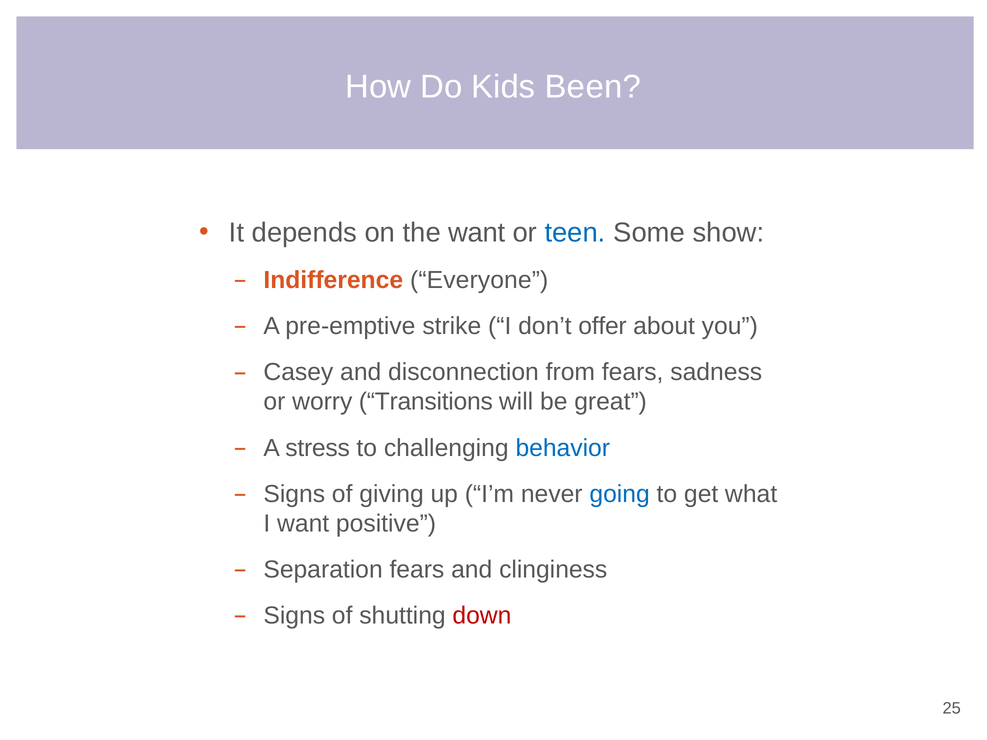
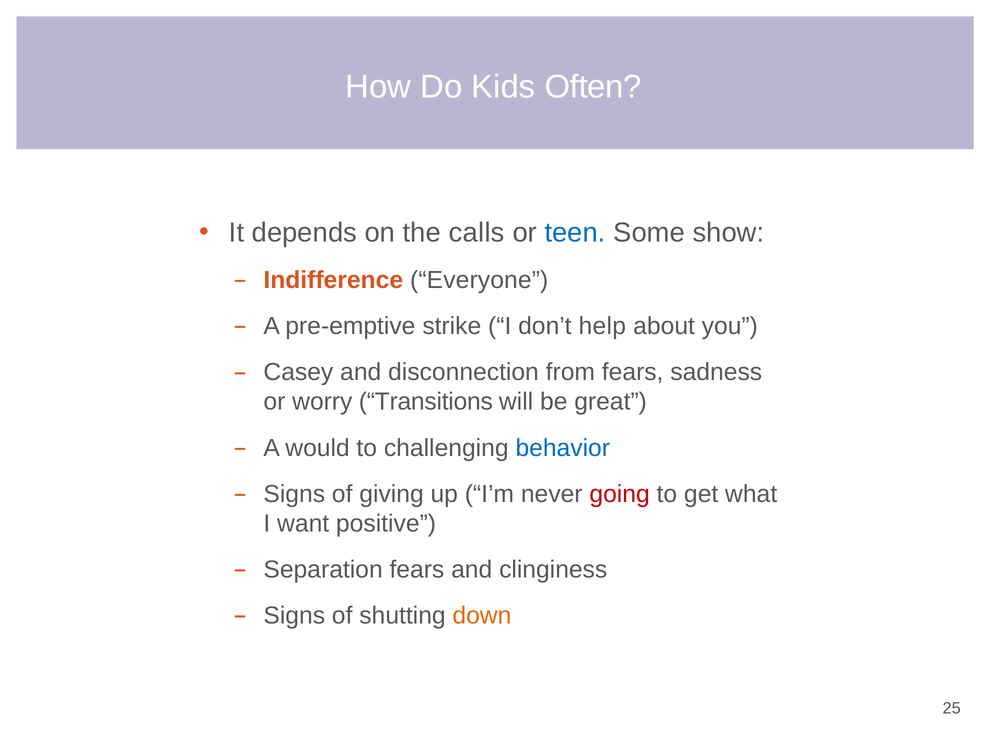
Been: Been -> Often (593, 87)
the want: want -> calls (477, 233)
offer: offer -> help (602, 326)
stress: stress -> would (318, 448)
going colour: blue -> red (620, 494)
down colour: red -> orange (482, 616)
